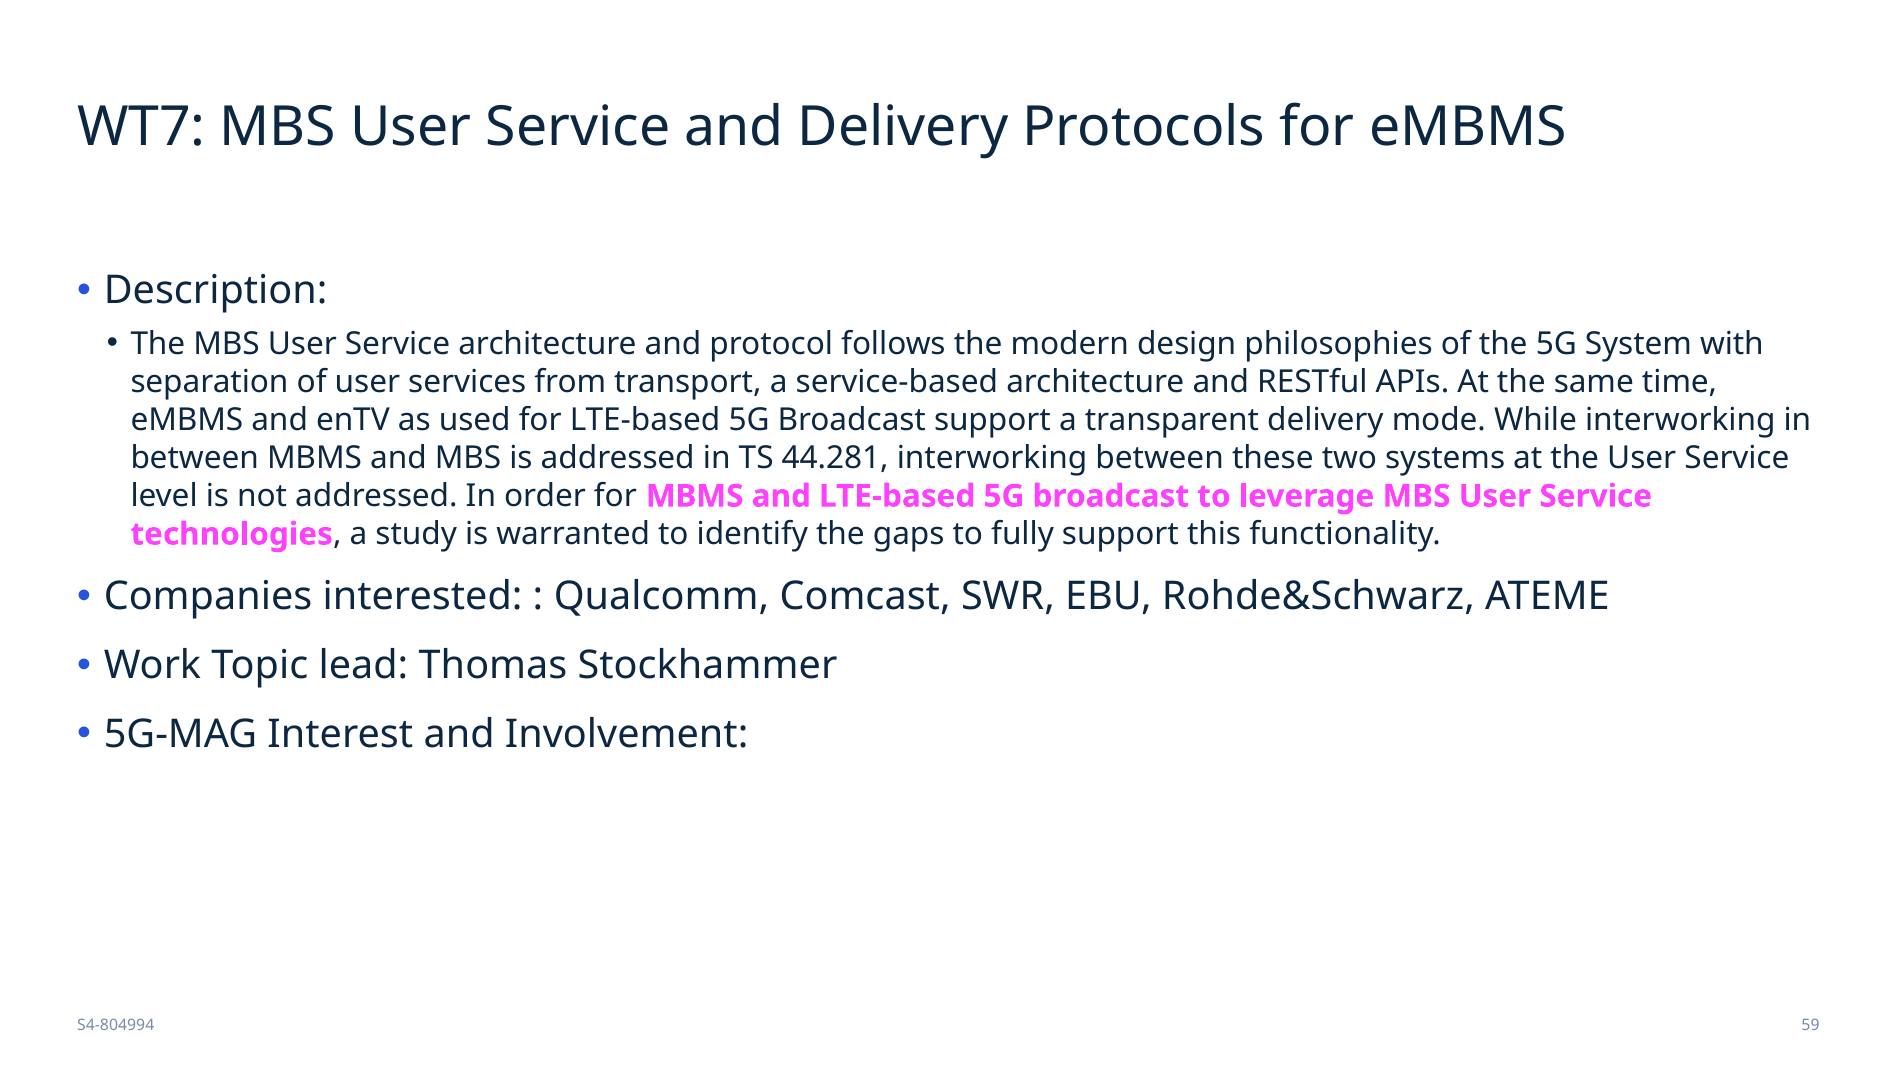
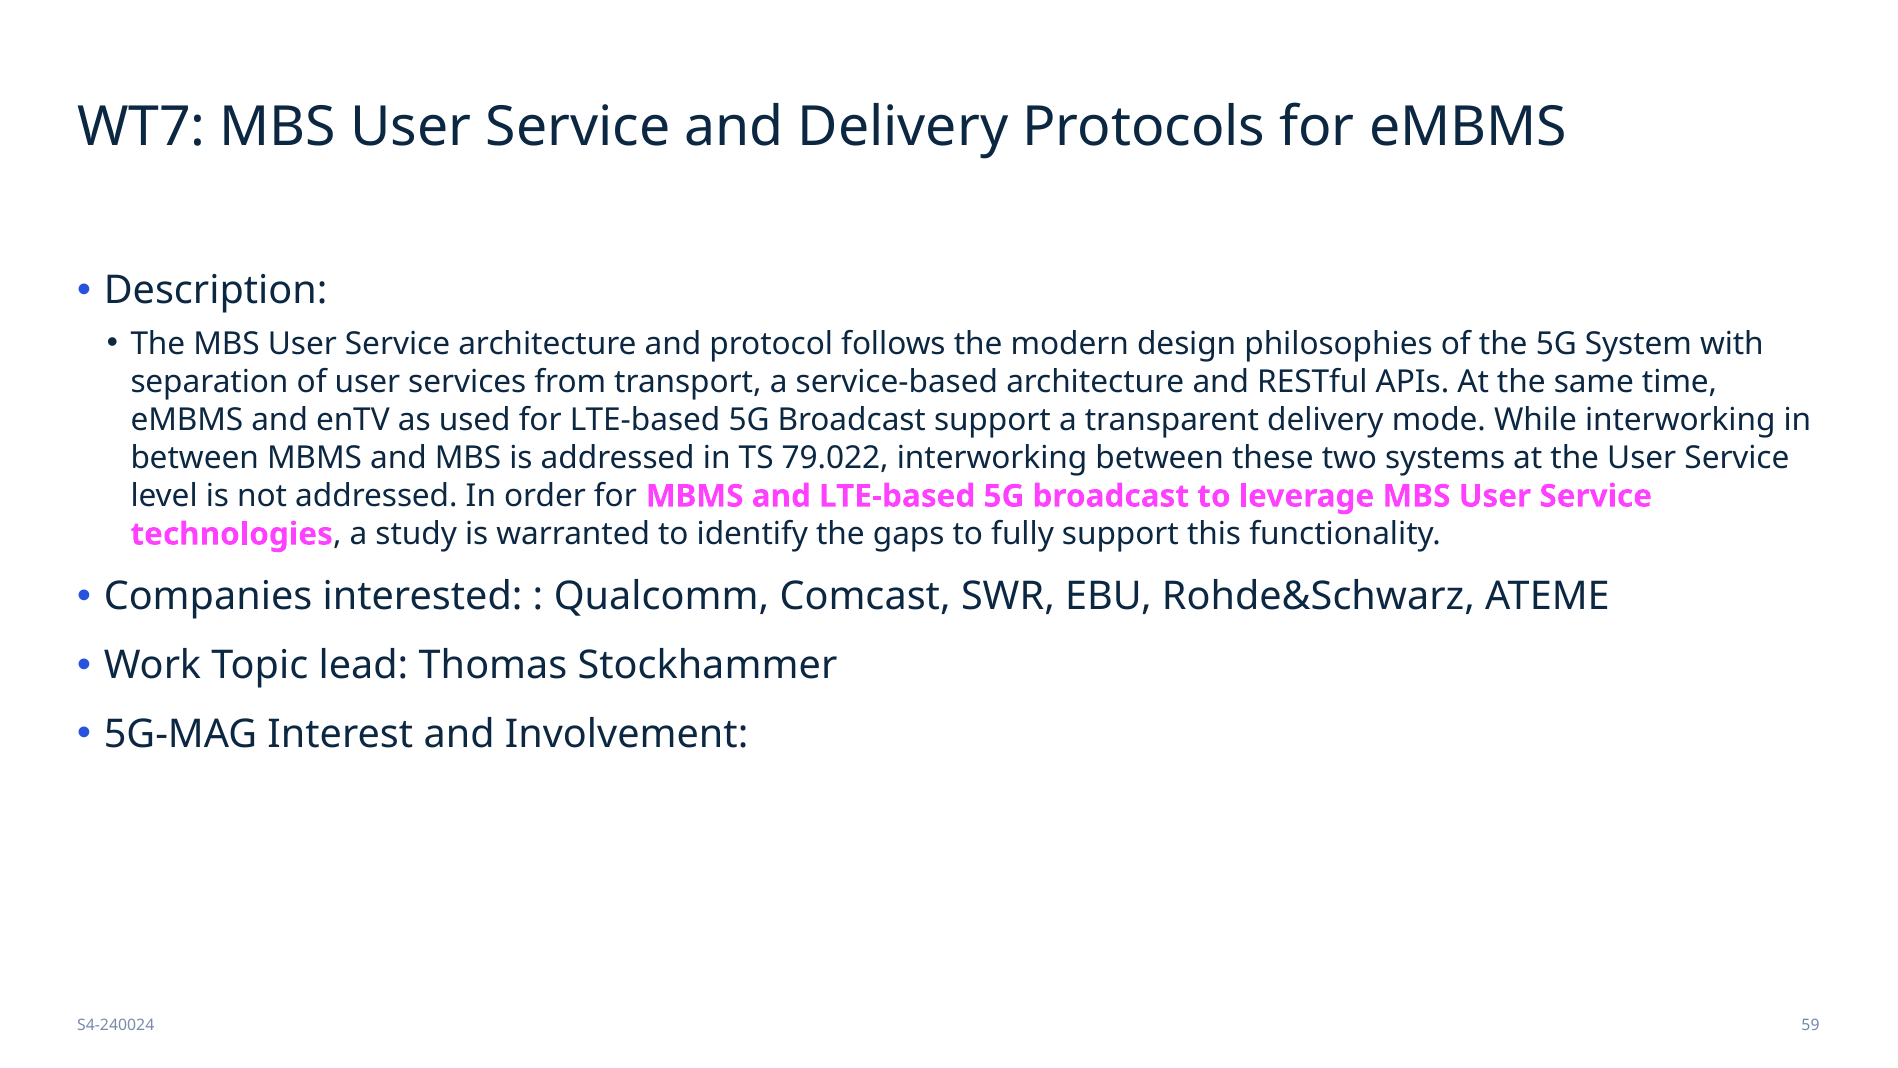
44.281: 44.281 -> 79.022 (835, 458)
S4-804994: S4-804994 -> S4-240024 (116, 1025)
